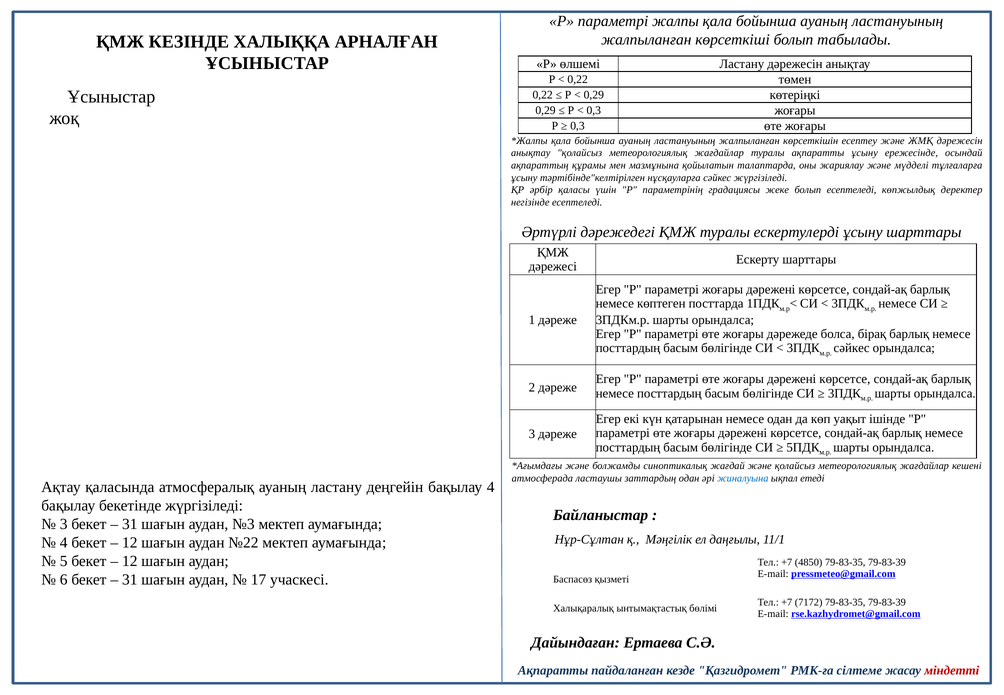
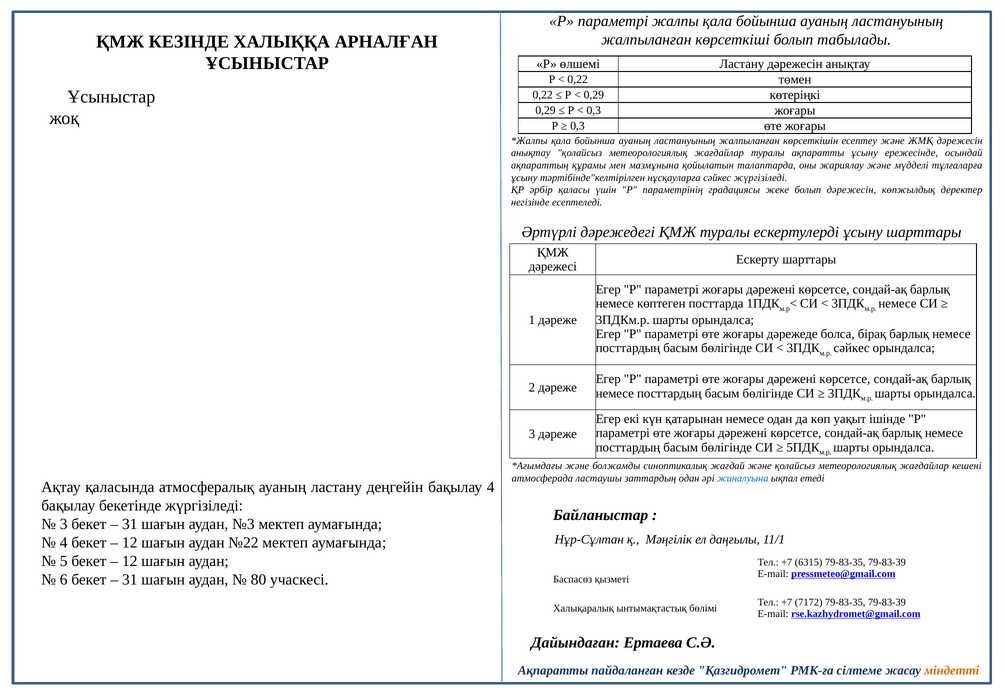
болып есептеледі: есептеледі -> дәрежесін (851, 190)
4850: 4850 -> 6315 (809, 562)
17: 17 -> 80 (259, 580)
міндетті colour: red -> orange (952, 671)
